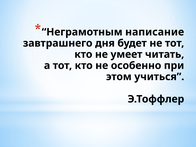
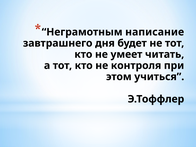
особенно: особенно -> контроля (136, 66)
